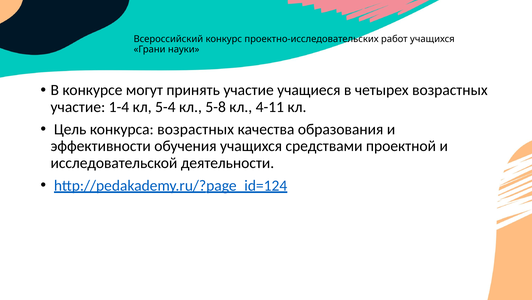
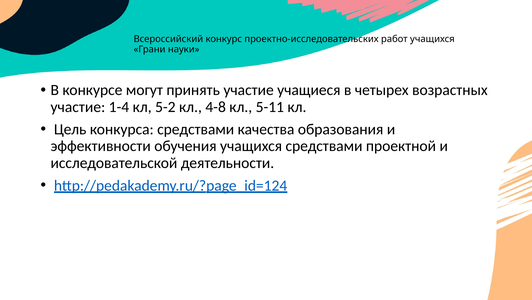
5-4: 5-4 -> 5-2 (165, 107)
5-8: 5-8 -> 4-8 (216, 107)
4-11: 4-11 -> 5-11 (270, 107)
конкурса возрастных: возрастных -> средствами (196, 129)
